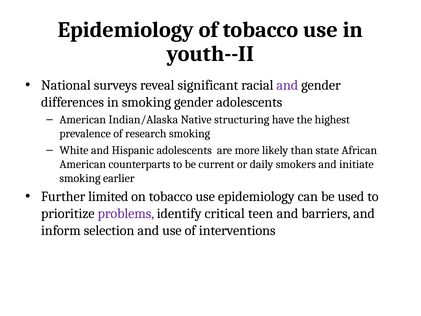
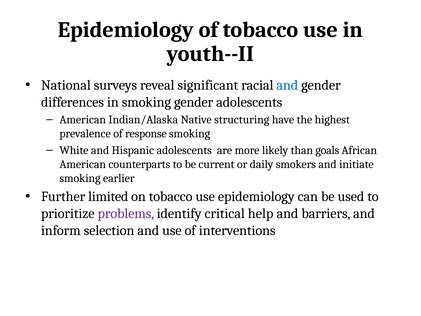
and colour: purple -> blue (287, 85)
research: research -> response (146, 134)
state: state -> goals (327, 150)
teen: teen -> help (261, 213)
